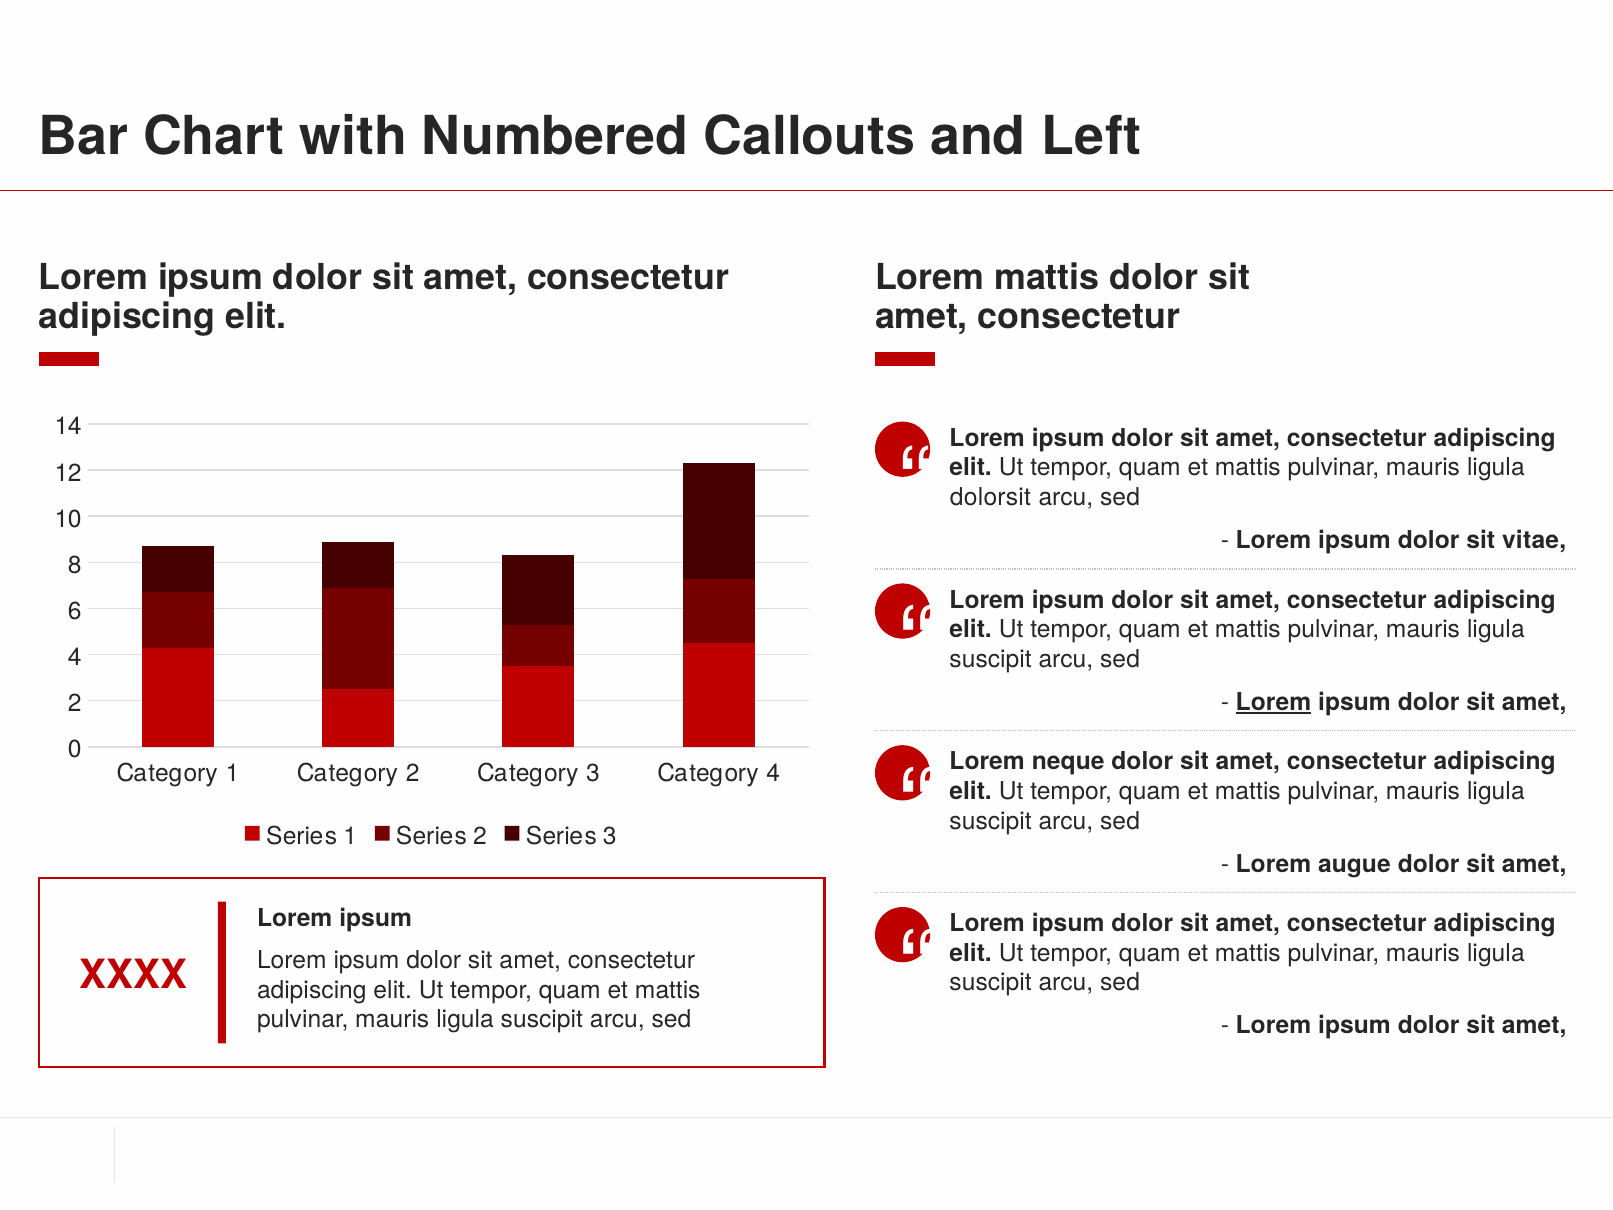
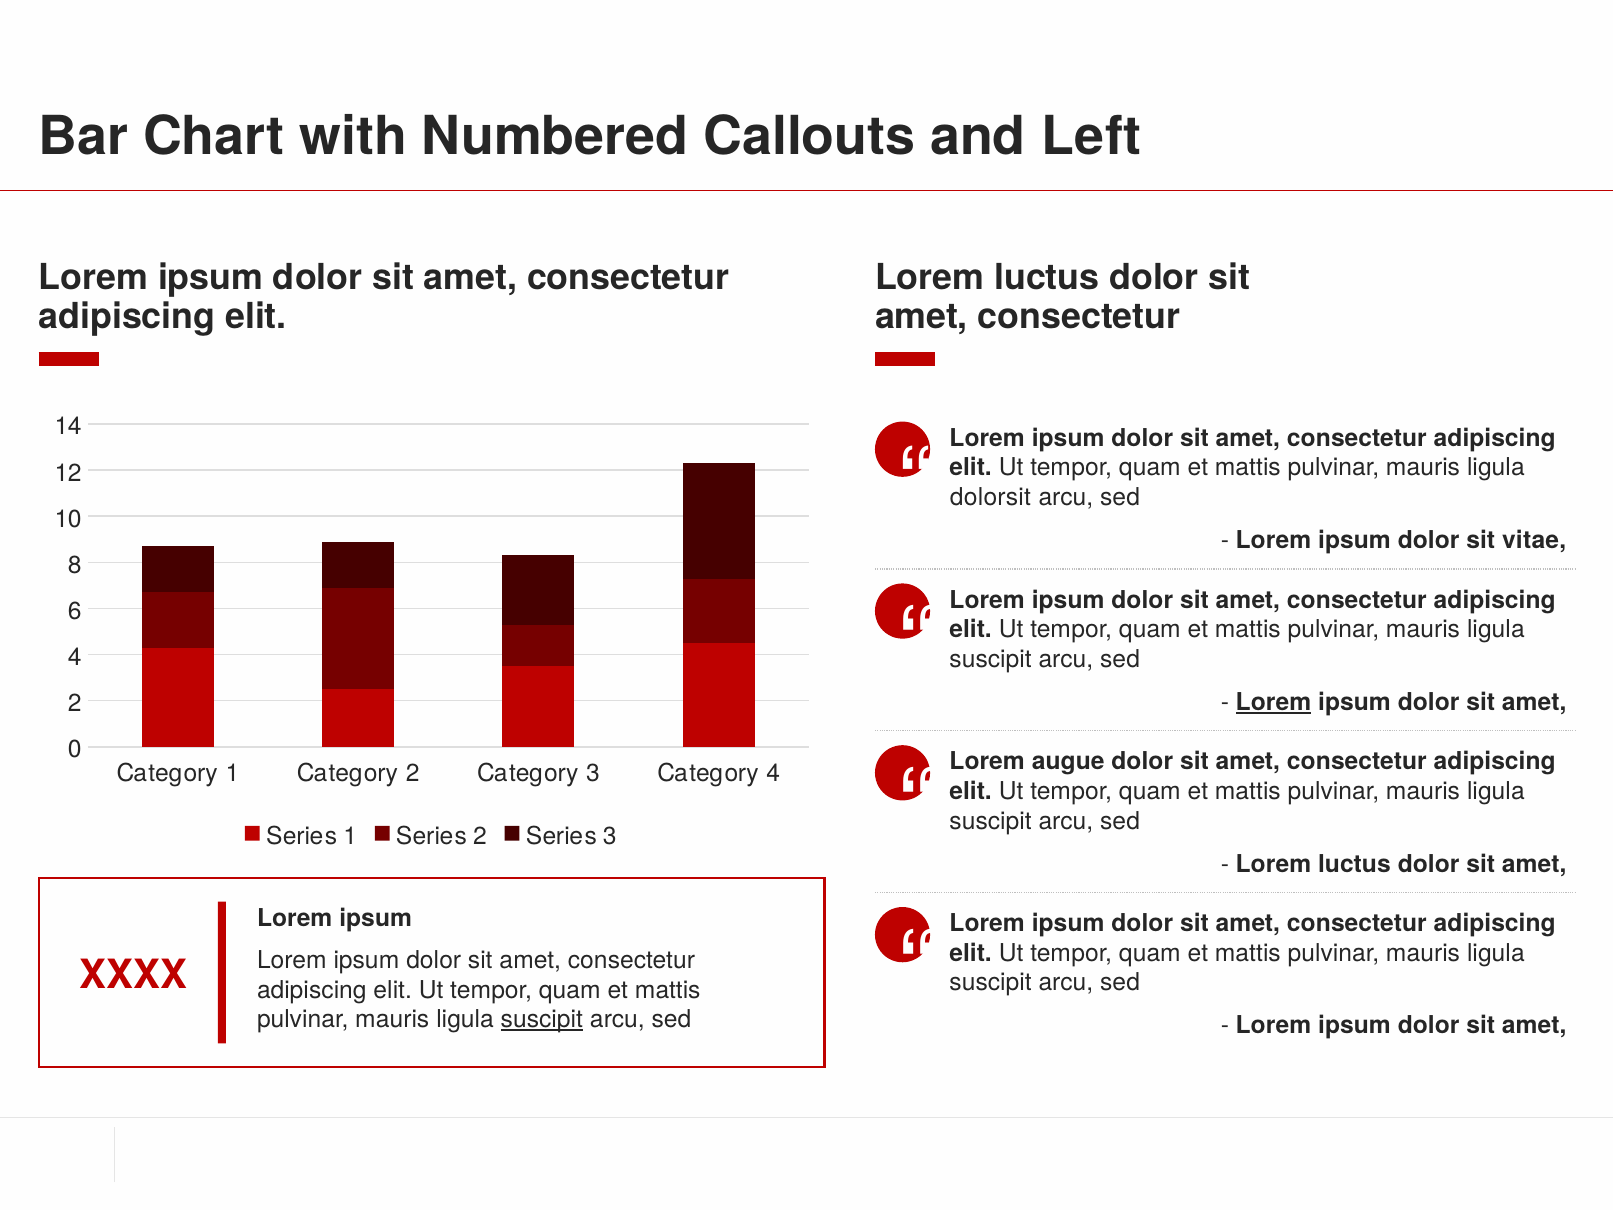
mattis: mattis -> luctus (1047, 278)
neque: neque -> augue (1068, 762)
augue: augue -> luctus (1354, 864)
suscipit underline: none -> present (542, 1019)
